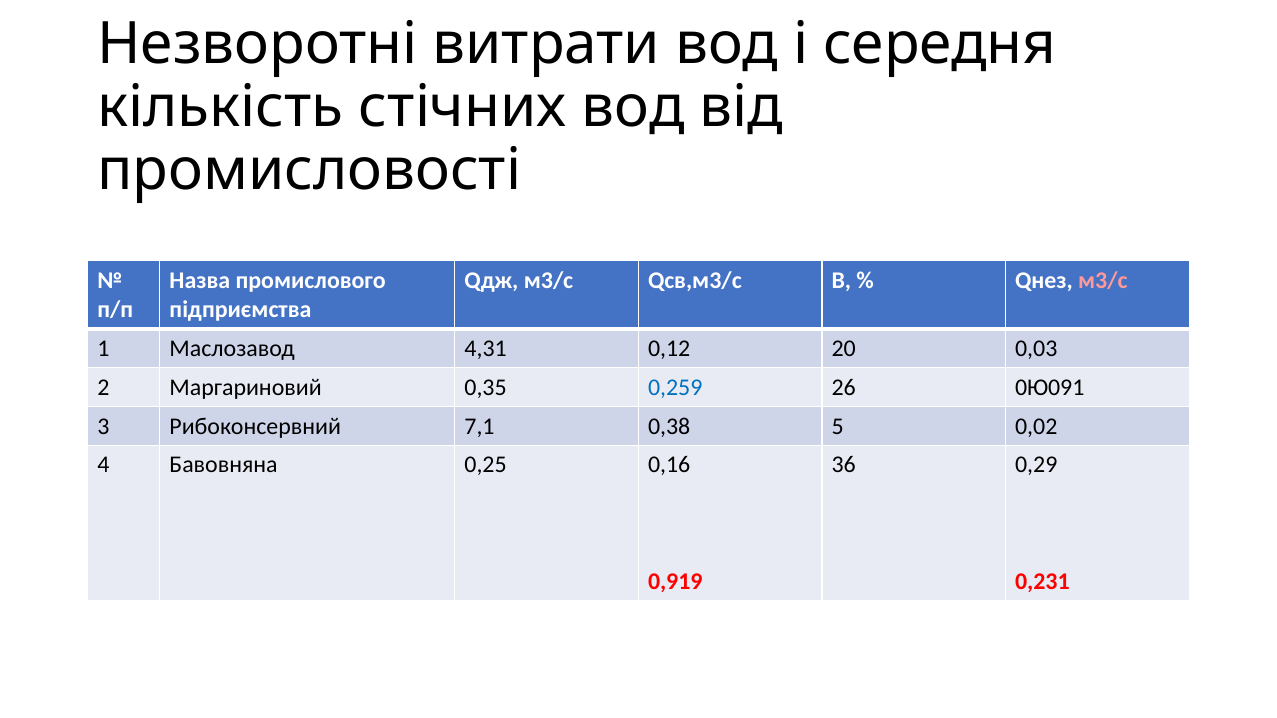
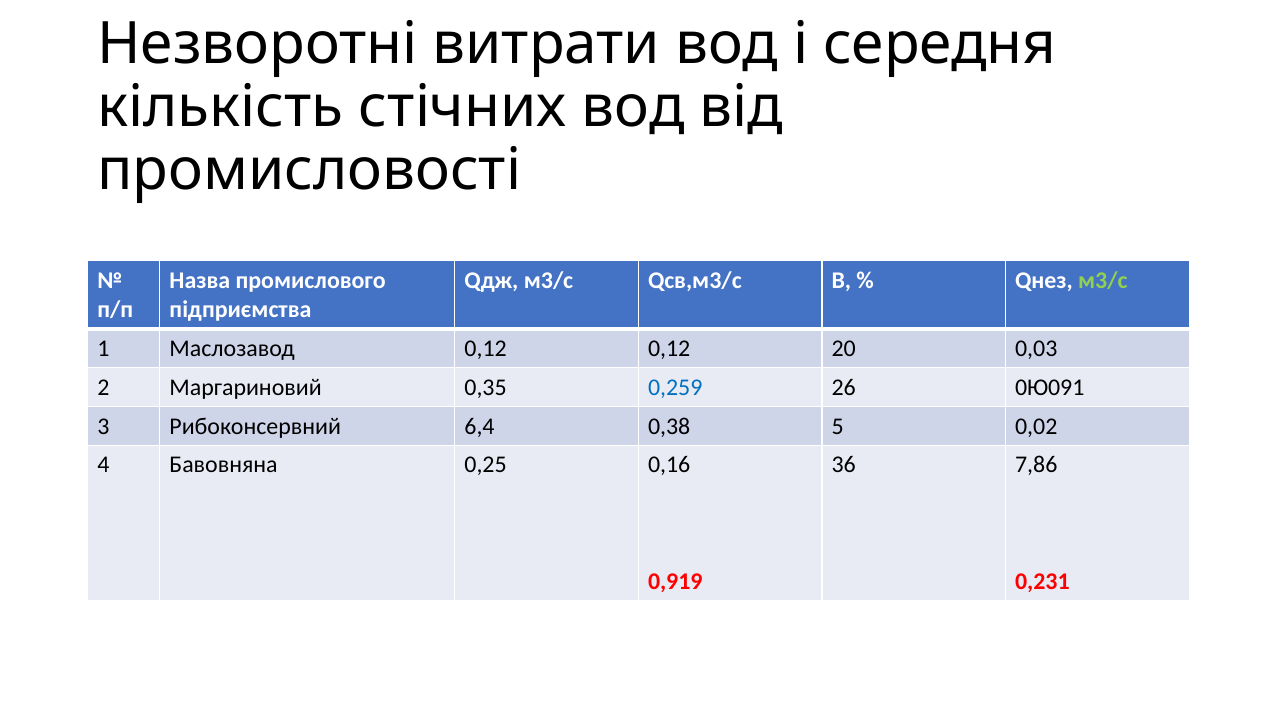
м3/с colour: pink -> light green (1103, 281)
Маслозавод 4,31: 4,31 -> 0,12 (486, 349)
7,1: 7,1 -> 6,4 (480, 426)
0,29: 0,29 -> 7,86 (1036, 465)
